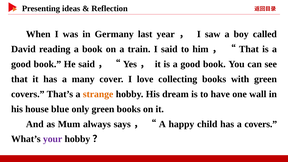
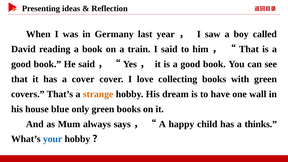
a many: many -> cover (83, 79)
a covers: covers -> thinks (261, 124)
your colour: purple -> blue (53, 139)
